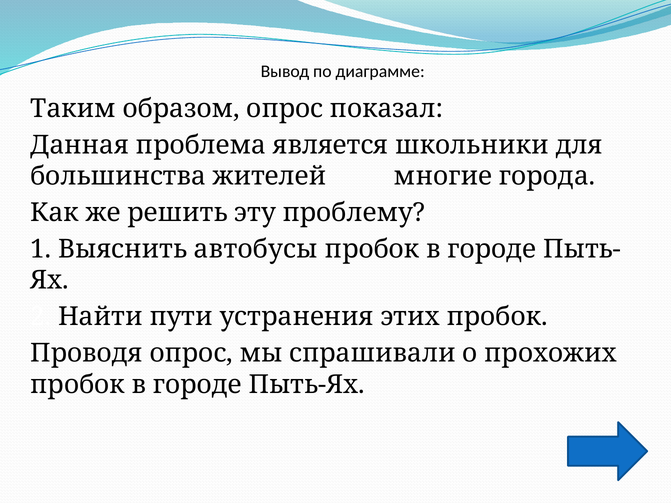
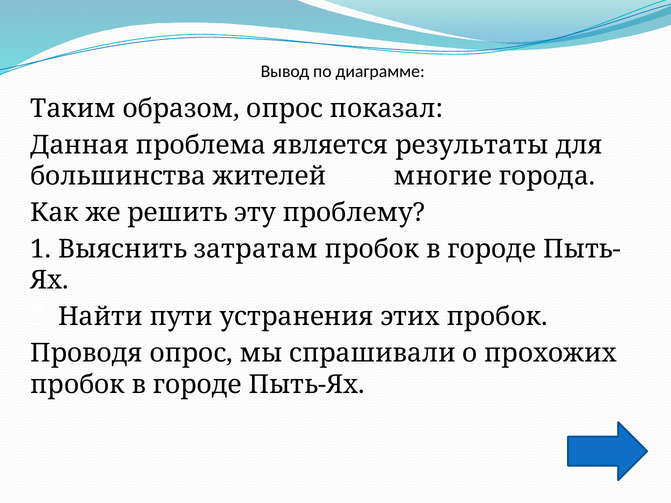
школьники: школьники -> результаты (472, 145)
автобусы: автобусы -> затратам (256, 249)
